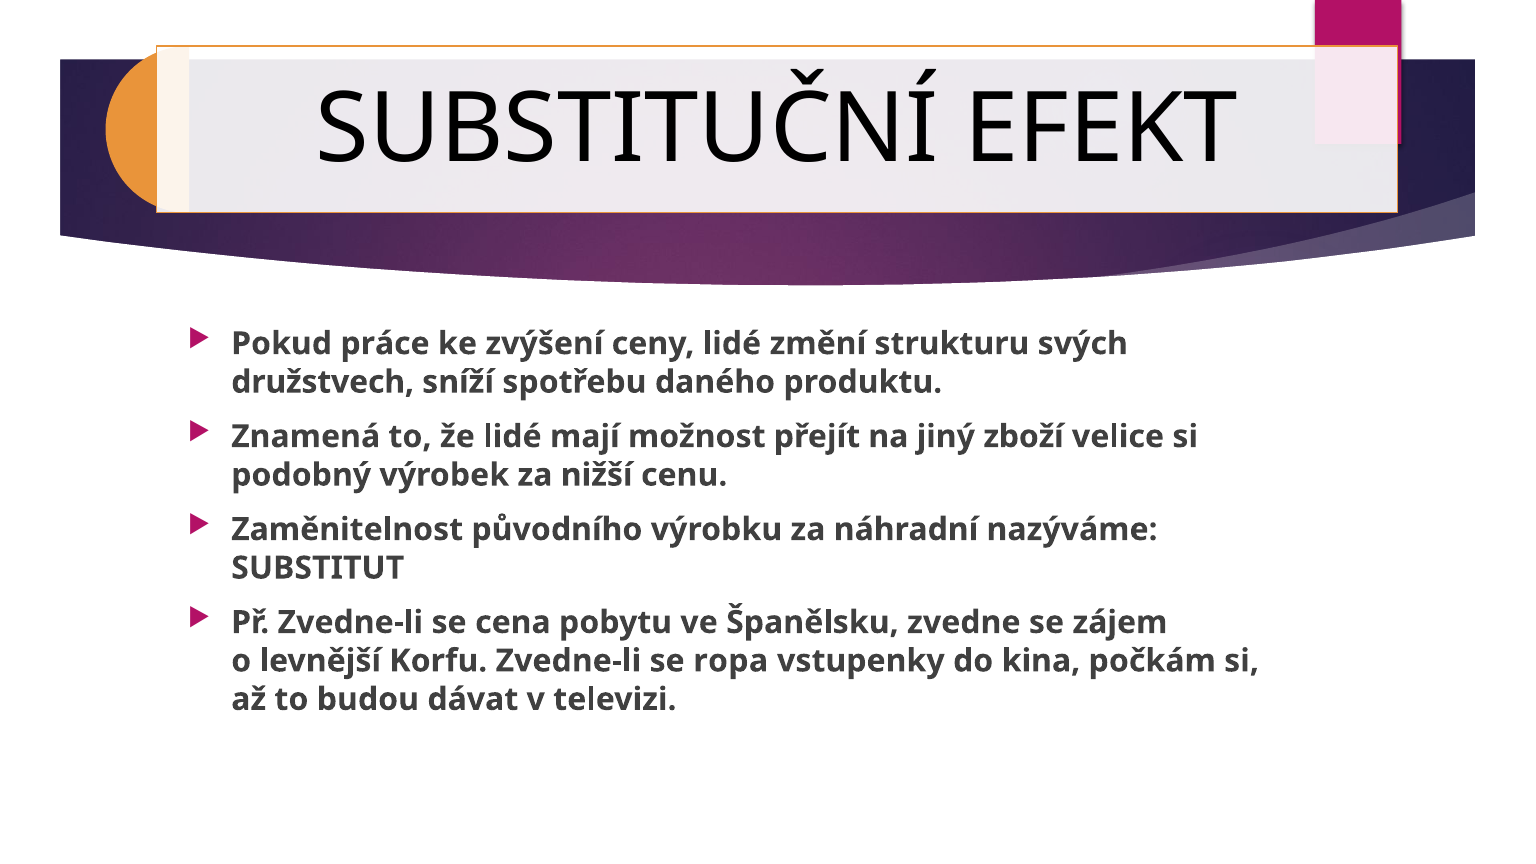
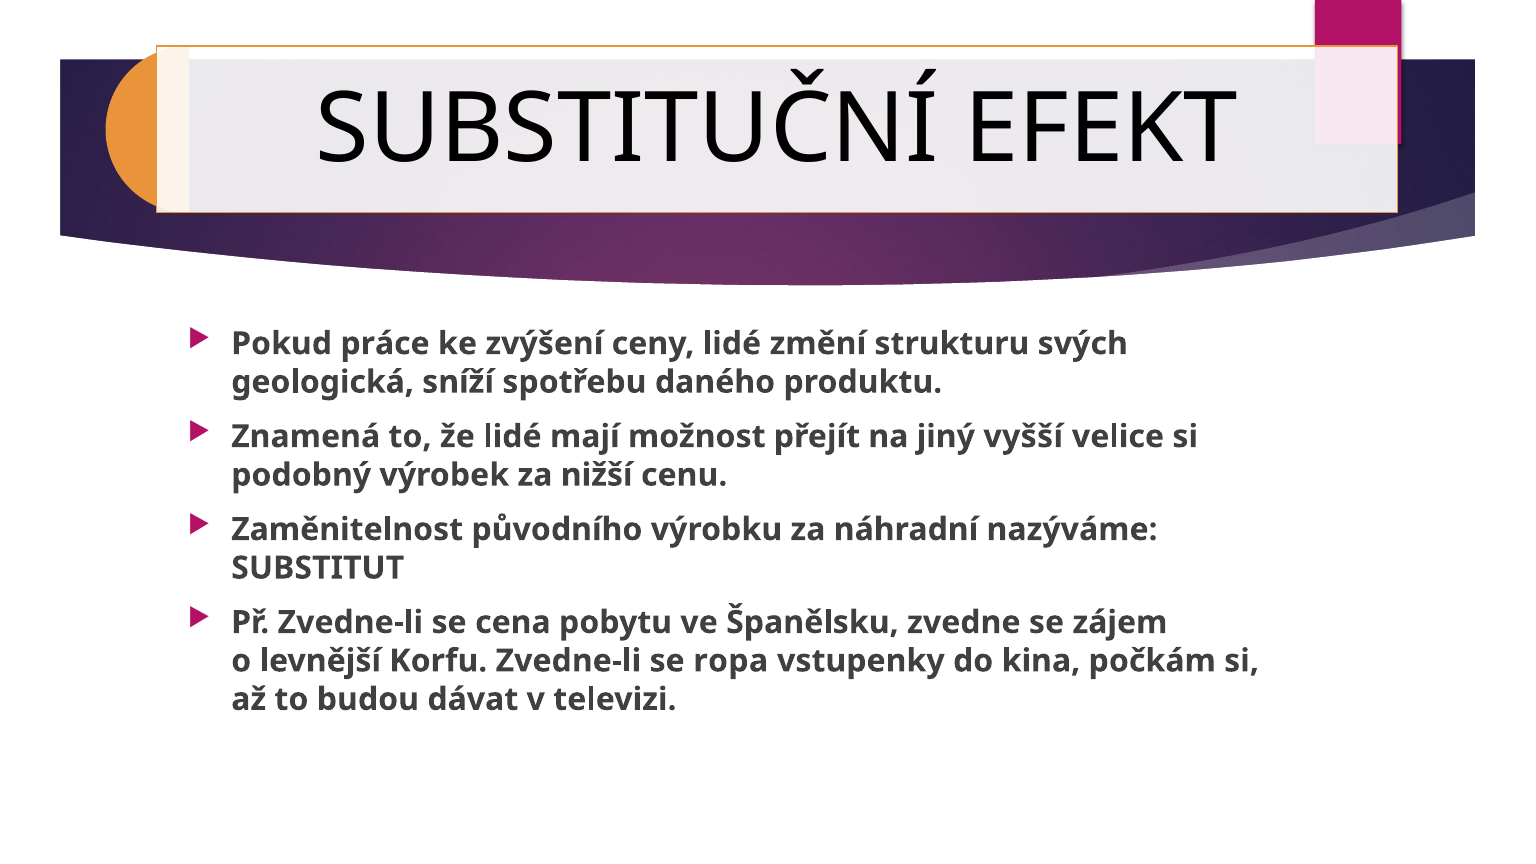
družstvech: družstvech -> geologická (323, 382)
zboží: zboží -> vyšší (1023, 437)
